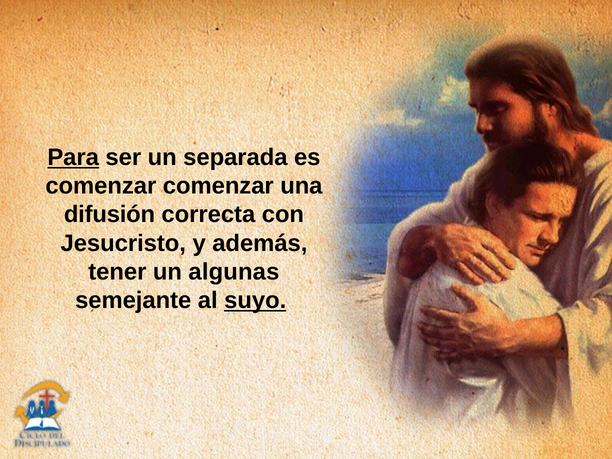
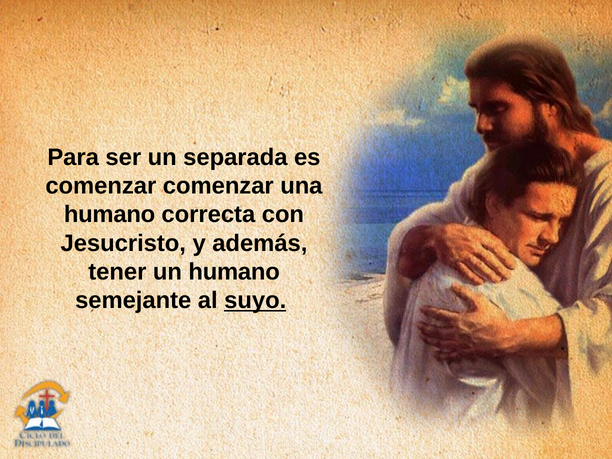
Para underline: present -> none (73, 157)
difusión: difusión -> humano (110, 215)
un algunas: algunas -> humano (234, 272)
